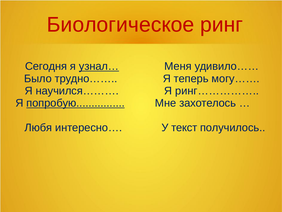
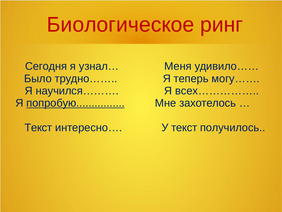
узнал… underline: present -> none (99, 66)
ринг……………: ринг…………… -> всех…………… (217, 91)
Любя: Любя -> Текст (38, 127)
